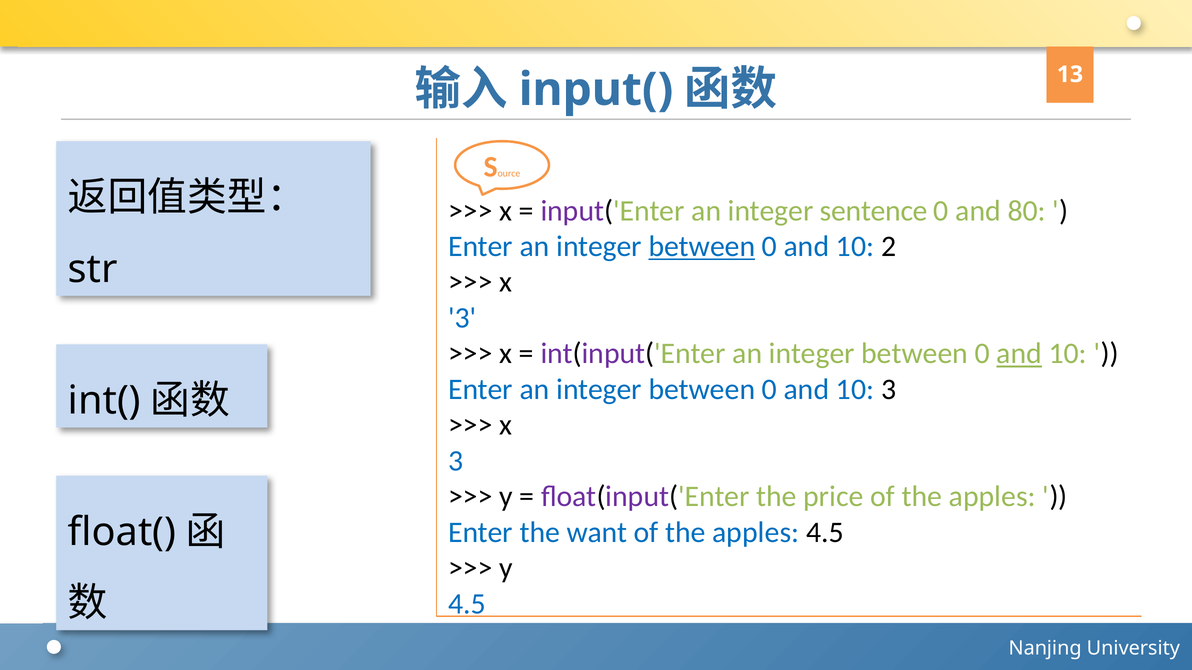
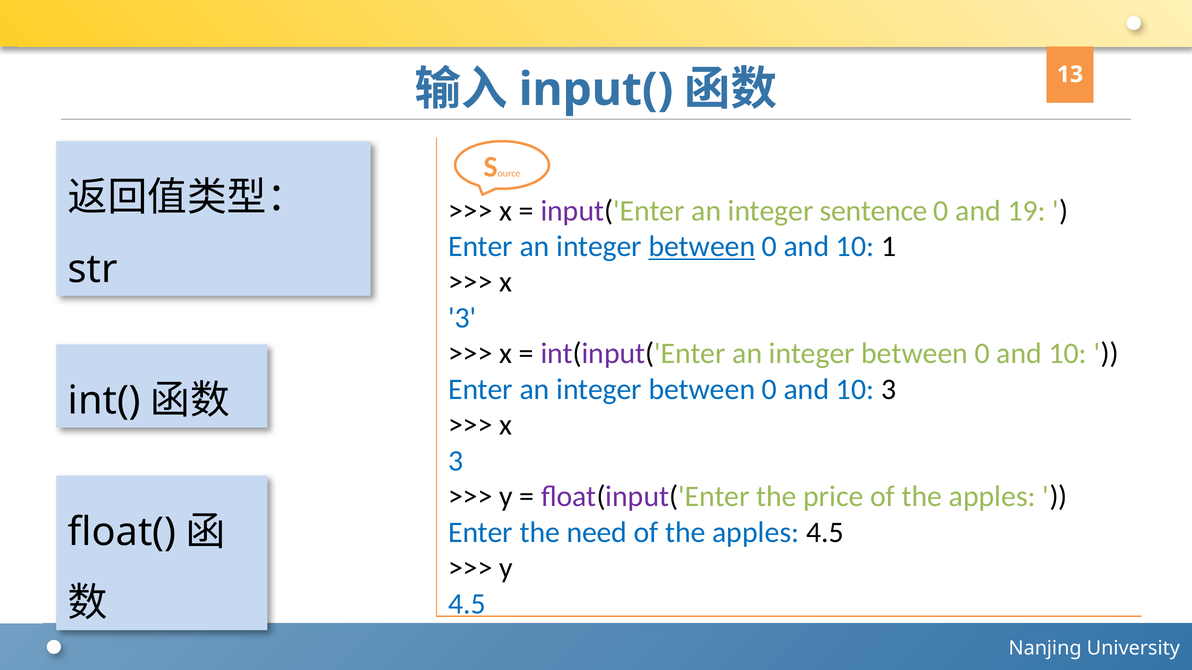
80: 80 -> 19 (1027, 211)
2: 2 -> 1 (889, 247)
and underline: present -> none (1019, 354)
want: want -> need (597, 533)
